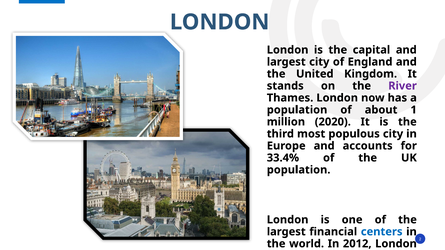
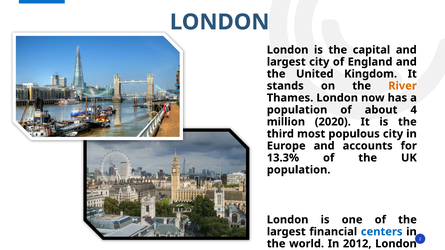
River colour: purple -> orange (403, 86)
1: 1 -> 4 (414, 110)
33.4%: 33.4% -> 13.3% (283, 158)
